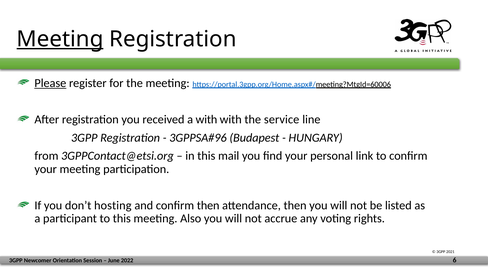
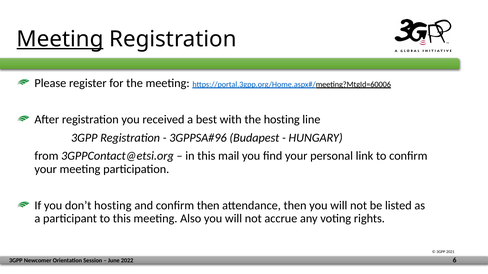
Please underline: present -> none (50, 83)
a with: with -> best (206, 120)
the service: service -> hosting (282, 120)
